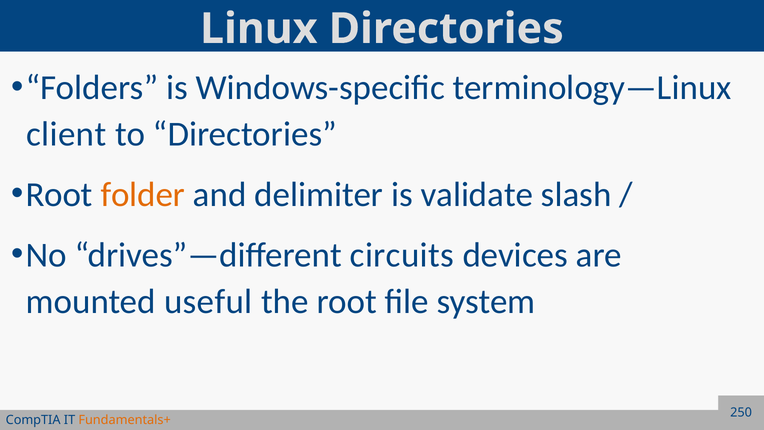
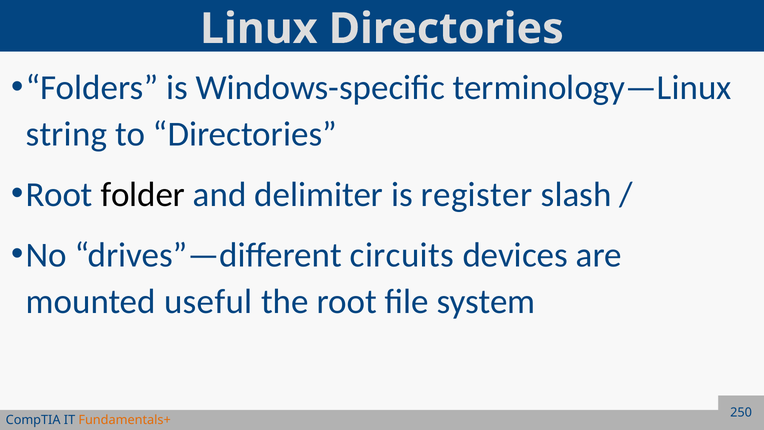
client: client -> string (66, 134)
folder colour: orange -> black (143, 195)
validate: validate -> register (477, 195)
